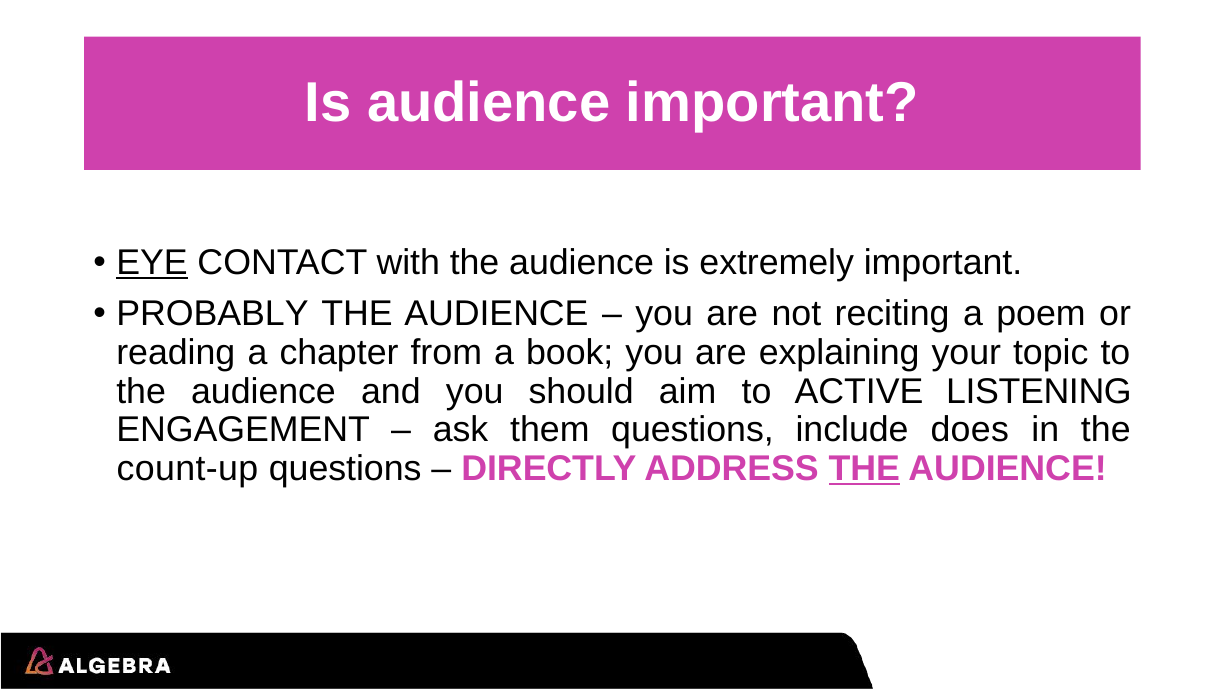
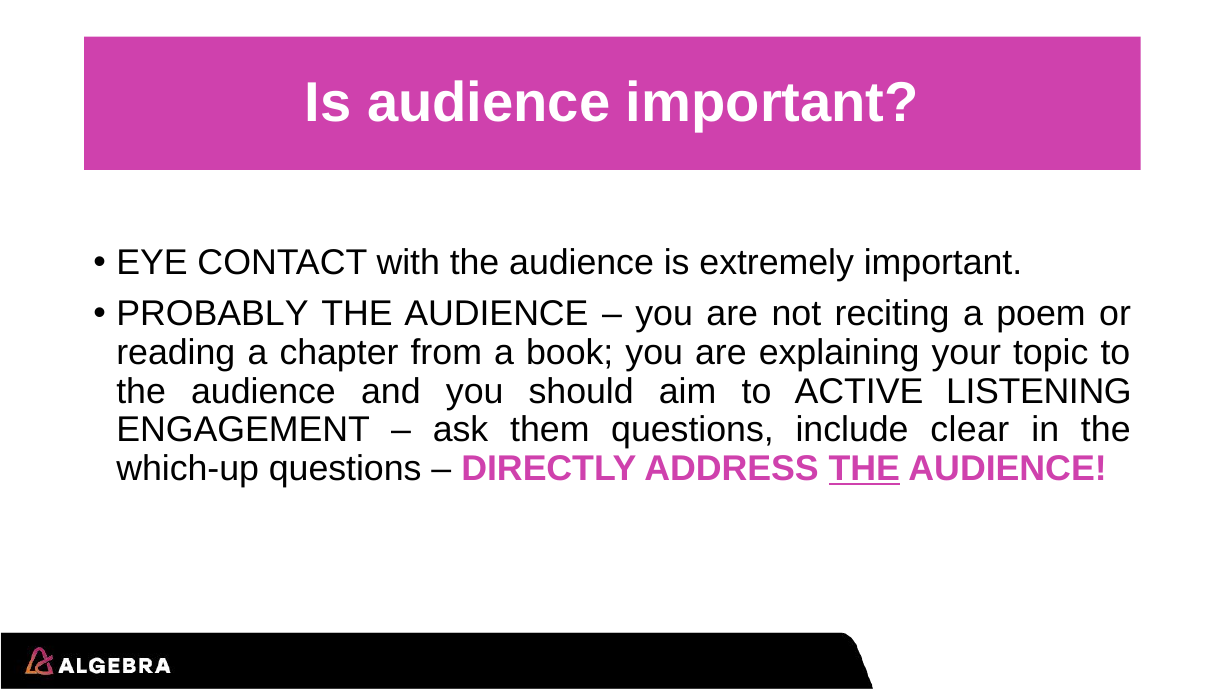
EYE underline: present -> none (152, 263)
does: does -> clear (970, 430)
count-up: count-up -> which-up (188, 469)
